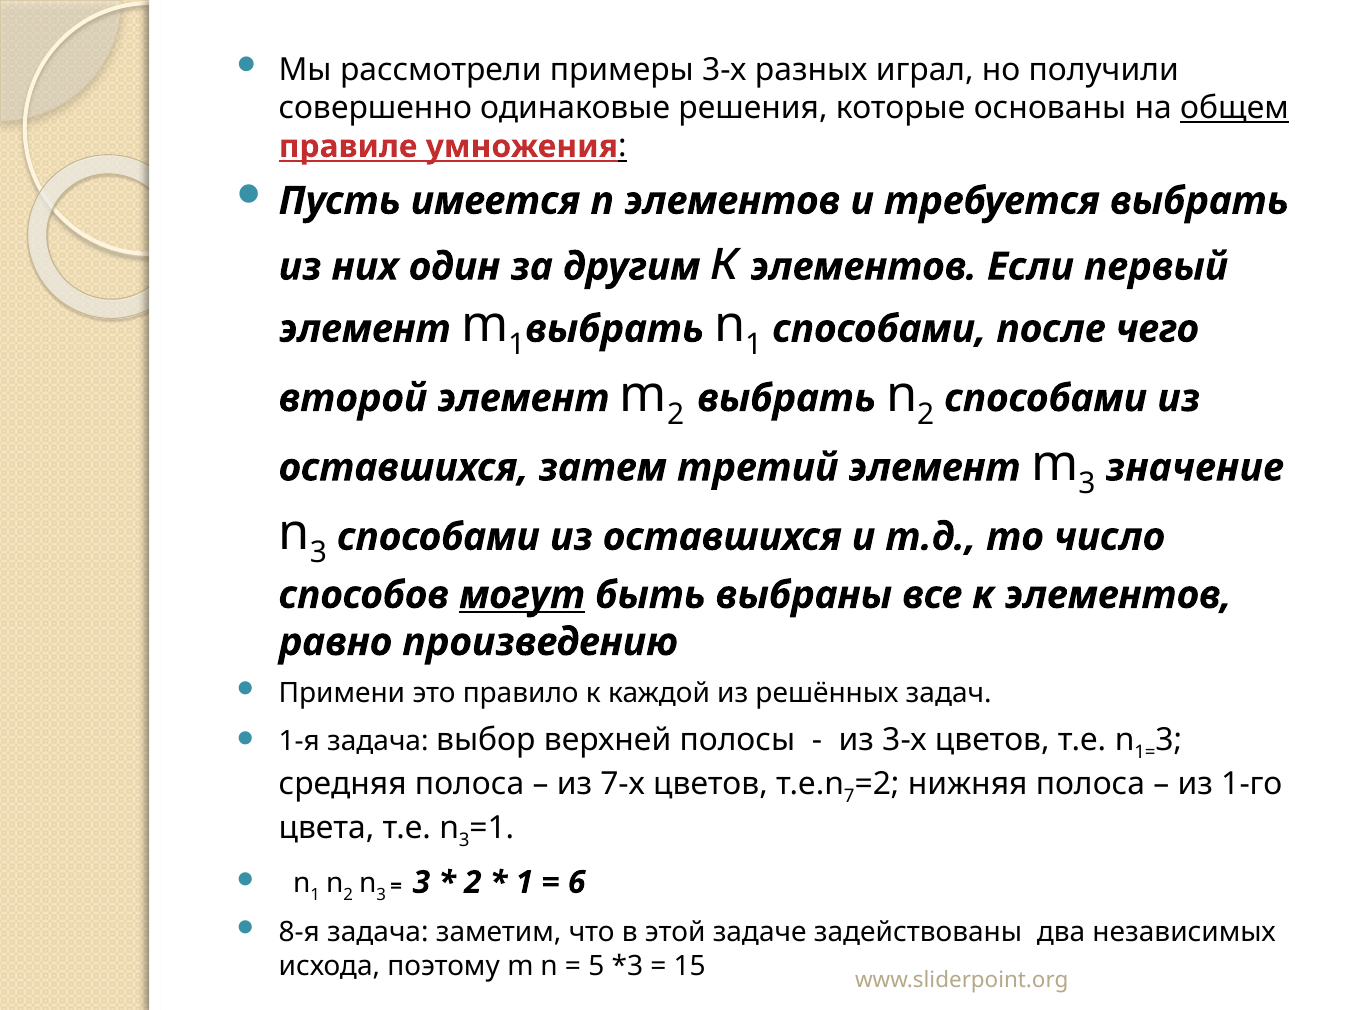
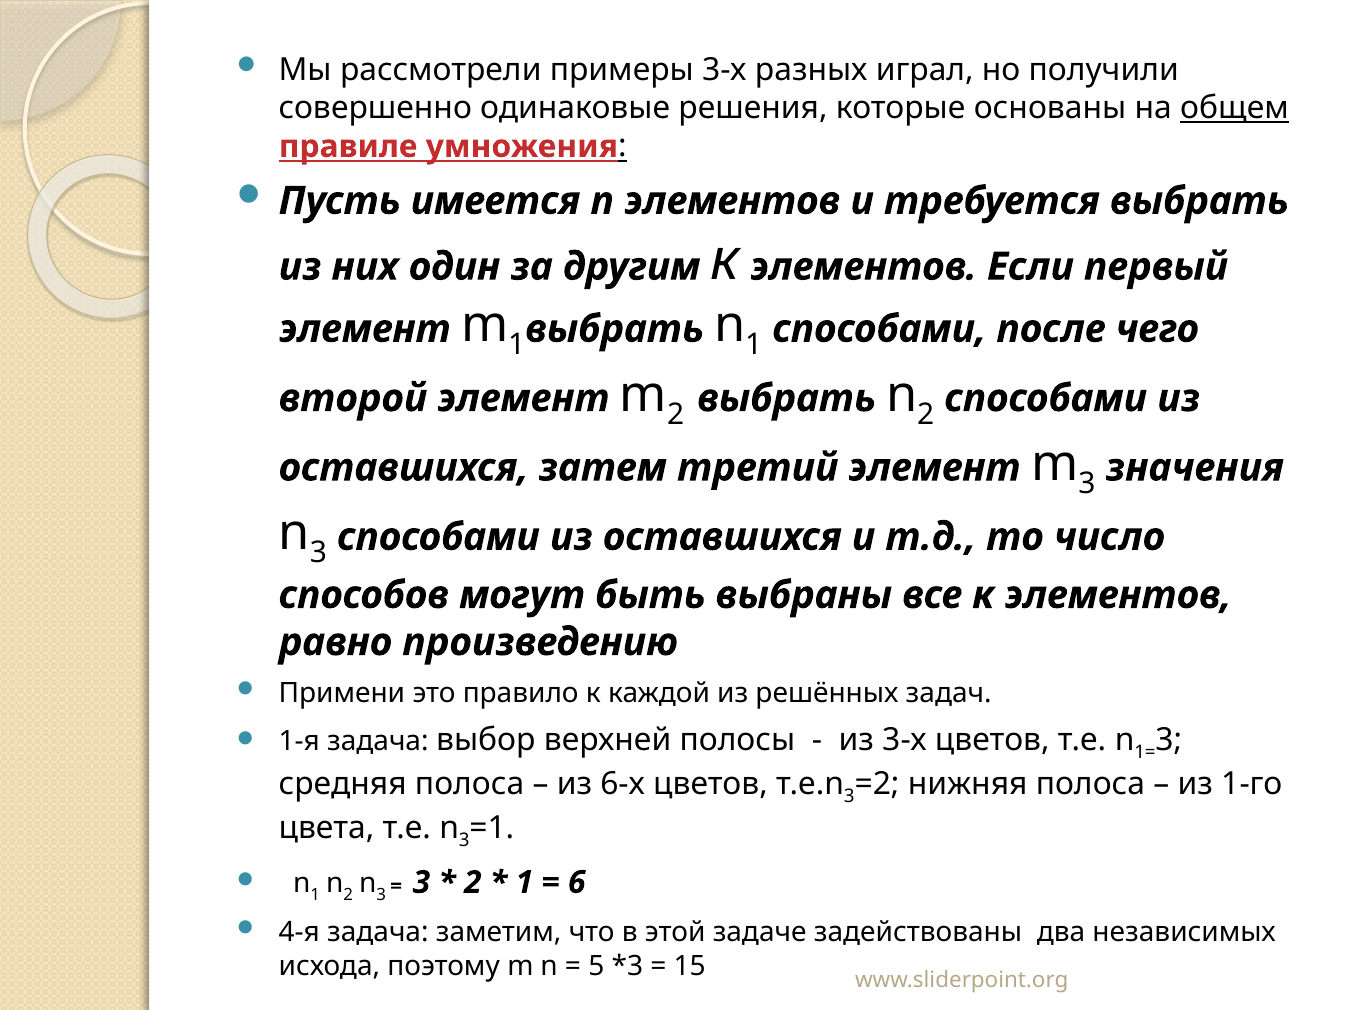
значение: значение -> значения (1195, 468)
могут underline: present -> none (522, 595)
7-х: 7-х -> 6-х (623, 784)
7: 7 -> 3 (849, 797)
8-я: 8-я -> 4-я (299, 933)
